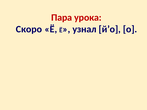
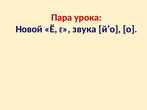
Скоро: Скоро -> Новой (29, 29)
узнал: узнал -> звука (84, 29)
